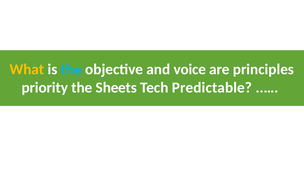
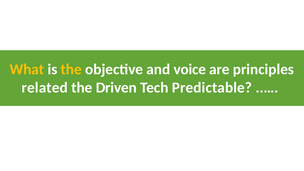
the colour: light blue -> yellow (71, 69)
priority: priority -> related (45, 88)
Sheets: Sheets -> Driven (116, 88)
